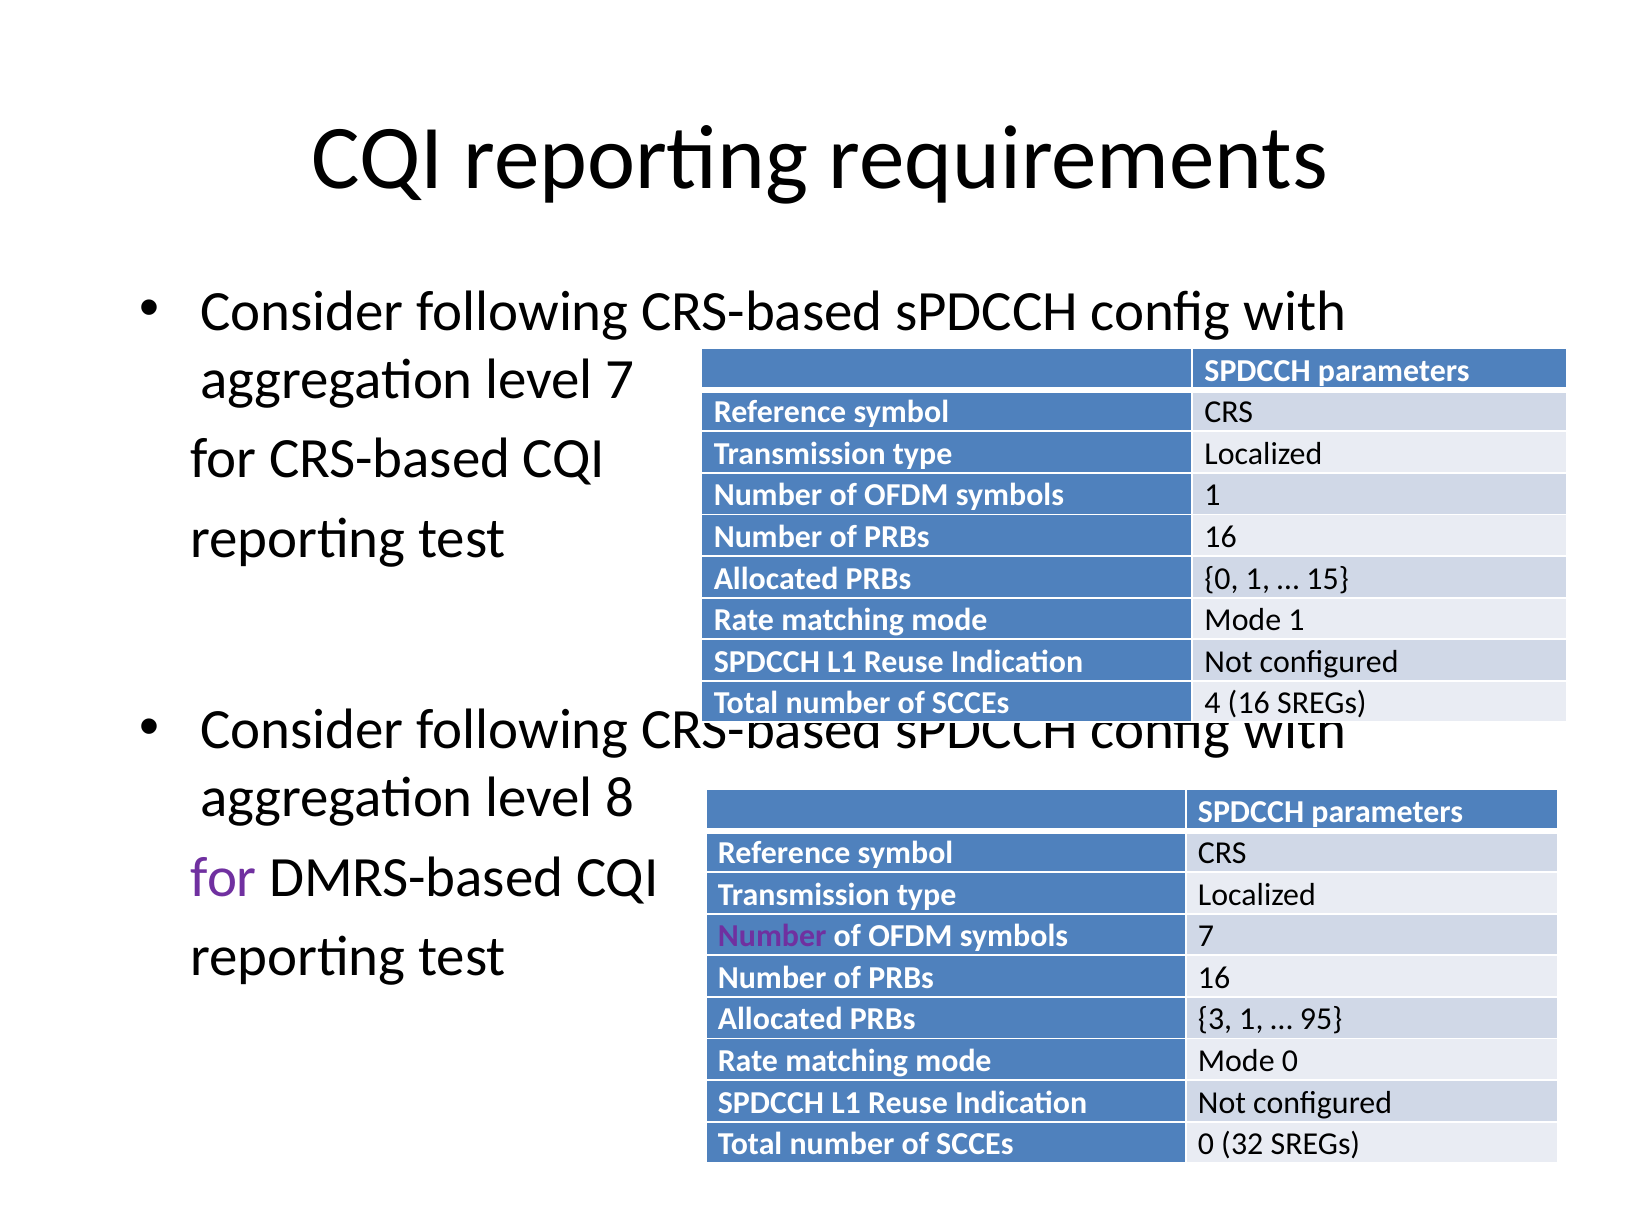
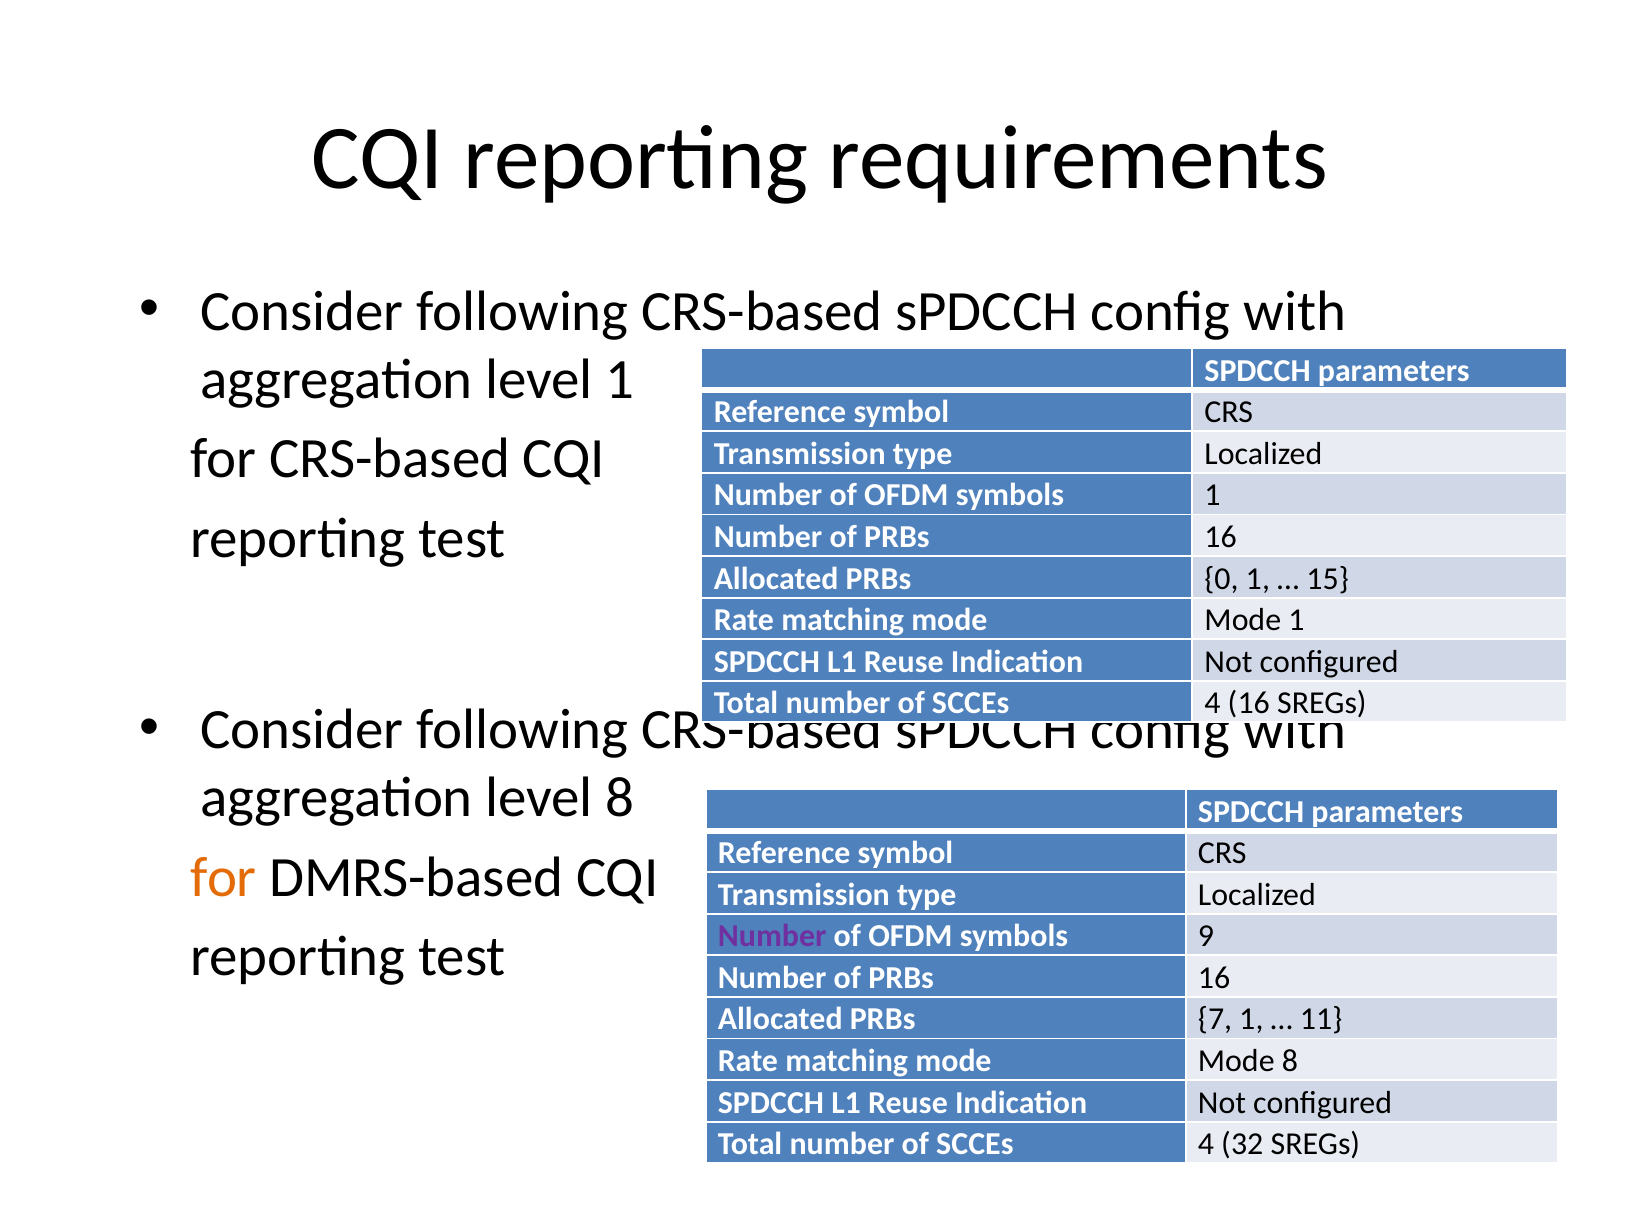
level 7: 7 -> 1 (620, 379)
for colour: purple -> orange (224, 878)
symbols 7: 7 -> 9 (1206, 936)
3: 3 -> 7 (1215, 1019)
95: 95 -> 11 (1321, 1019)
Mode 0: 0 -> 8 (1290, 1061)
0: 0 -> 4 (1206, 1144)
